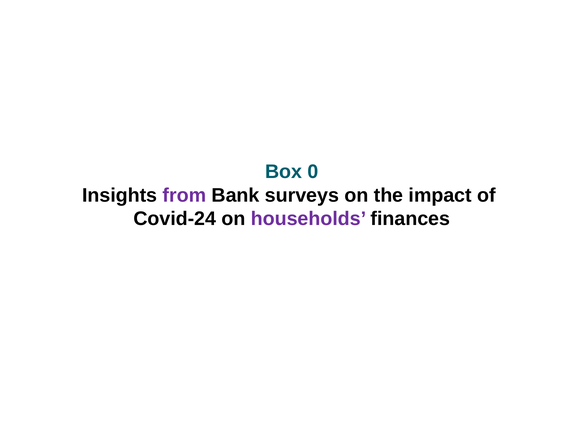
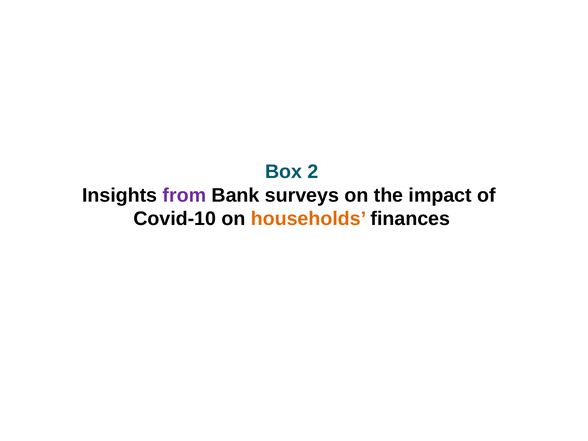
0: 0 -> 2 (313, 172)
Covid-24: Covid-24 -> Covid-10 (175, 219)
households colour: purple -> orange (309, 219)
